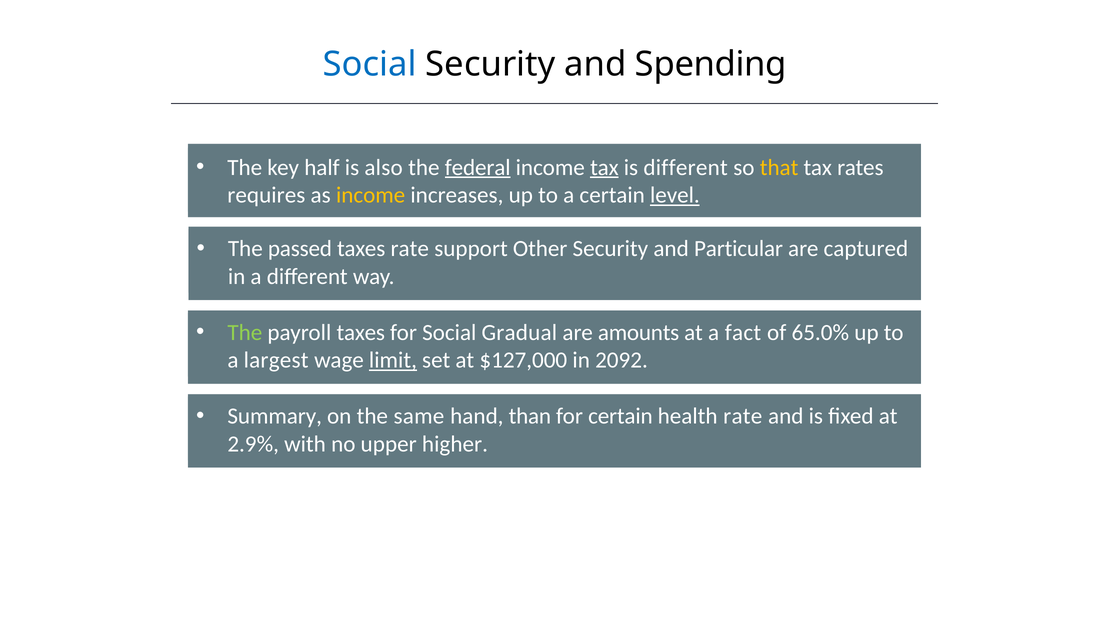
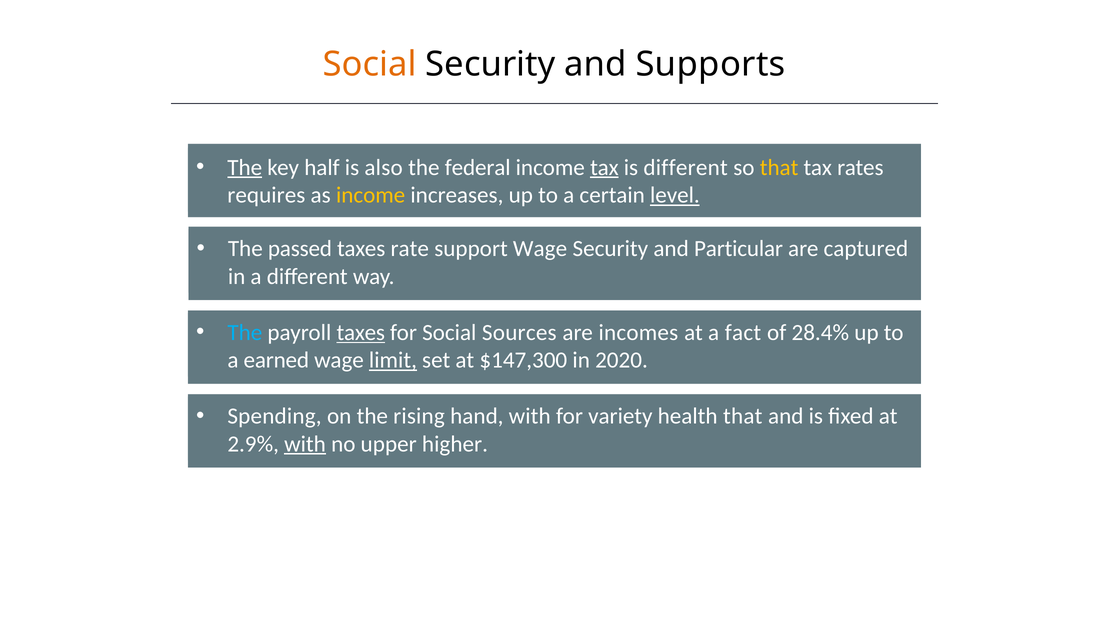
Social colour: blue -> orange (370, 65)
Spending: Spending -> Supports (711, 65)
The underline: none -> present (245, 167)
federal underline: present -> none (478, 167)
support Other: Other -> Wage (540, 249)
The colour: light green -> light blue (245, 332)
taxes underline: none -> present (361, 332)
Gradual: Gradual -> Sources (519, 332)
amounts: amounts -> incomes (638, 332)
65.0%: 65.0% -> 28.4% (820, 332)
largest: largest -> earned (276, 360)
$127,000: $127,000 -> $147,300 (523, 360)
2092: 2092 -> 2020 (622, 360)
Summary: Summary -> Spending (275, 416)
same: same -> rising (419, 416)
hand than: than -> with (530, 416)
for certain: certain -> variety (620, 416)
health rate: rate -> that (743, 416)
with underline: none -> present (305, 444)
